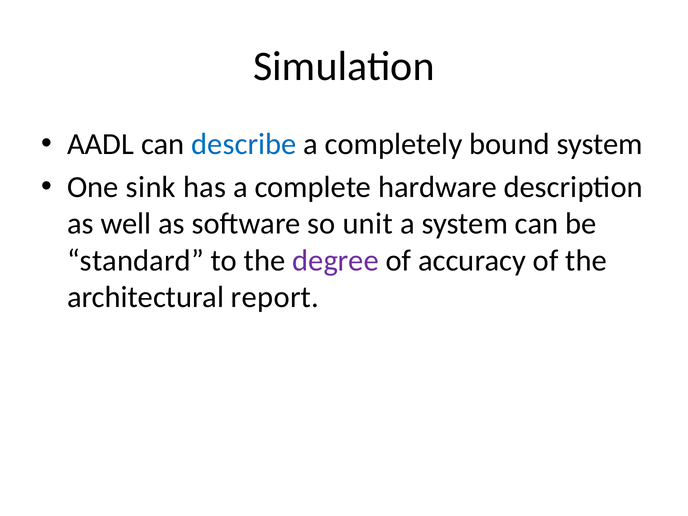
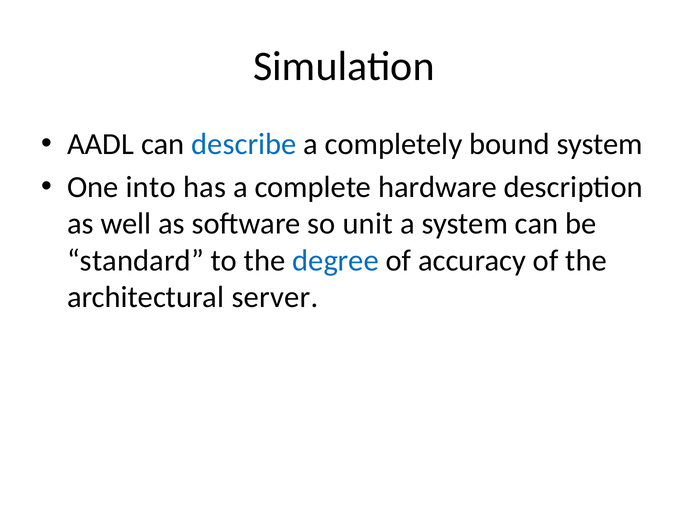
sink: sink -> into (151, 187)
degree colour: purple -> blue (336, 261)
report: report -> server (275, 297)
